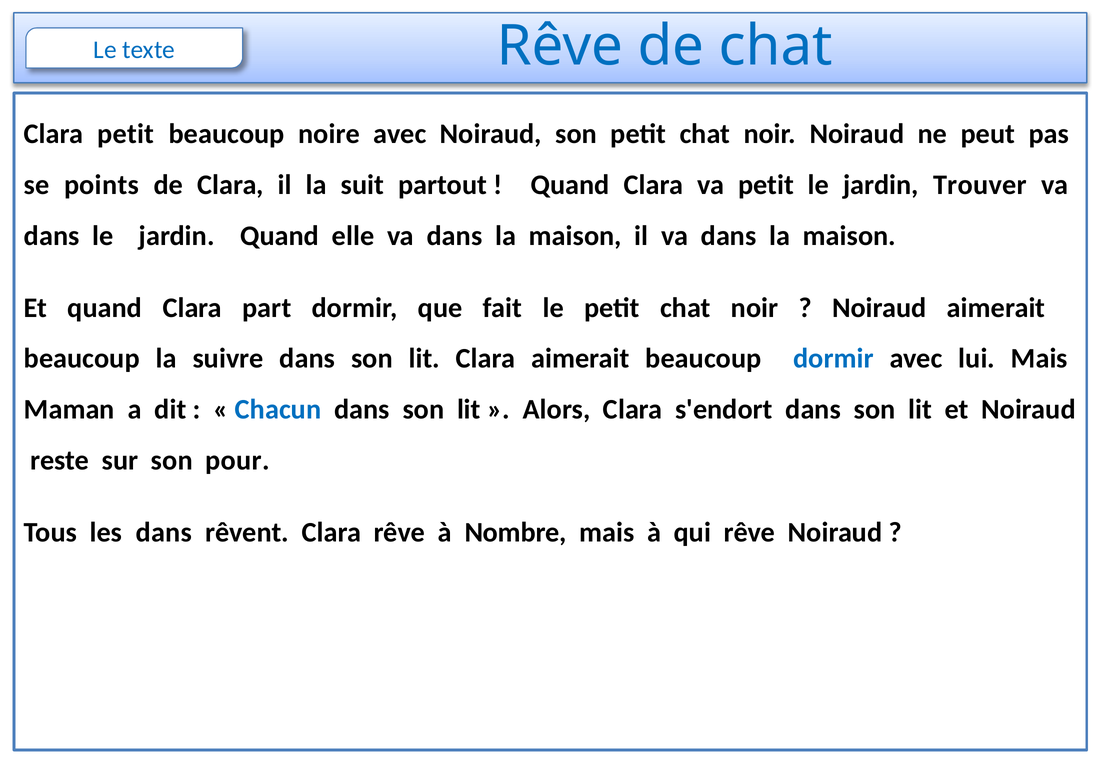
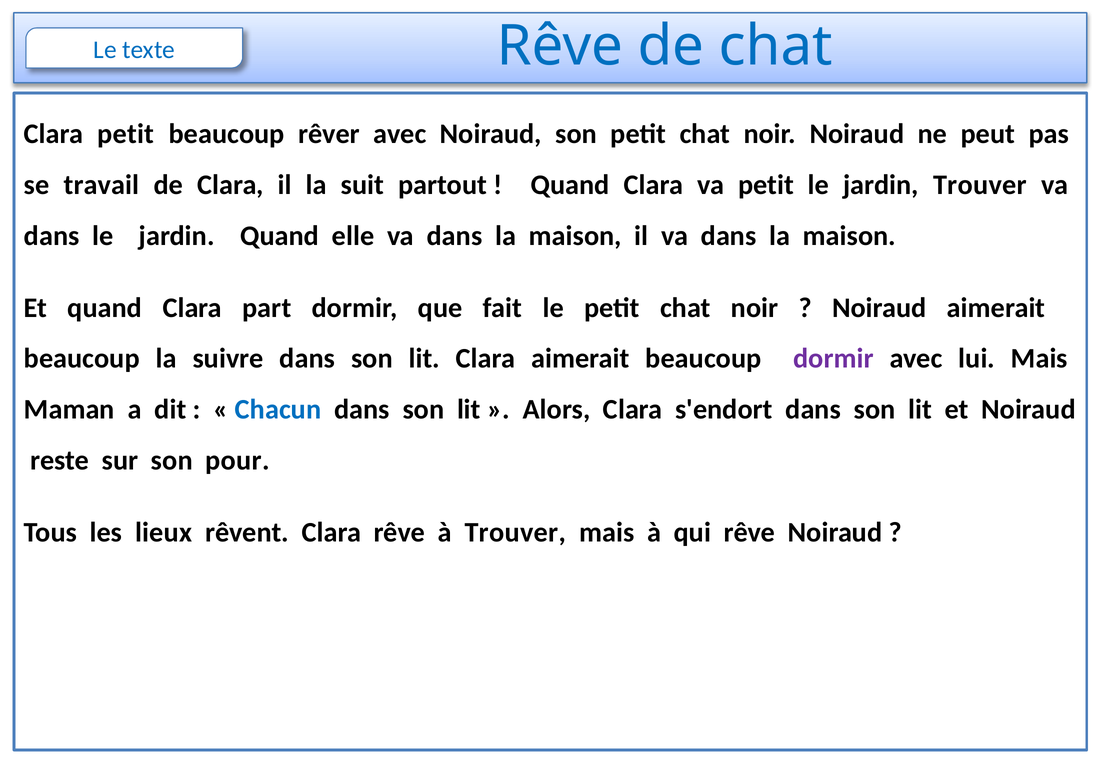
noire: noire -> rêver (329, 134)
points: points -> travail (102, 185)
dormir colour: blue -> purple (833, 358)
les dans: dans -> lieux (164, 532)
à Nombre: Nombre -> Trouver (515, 532)
